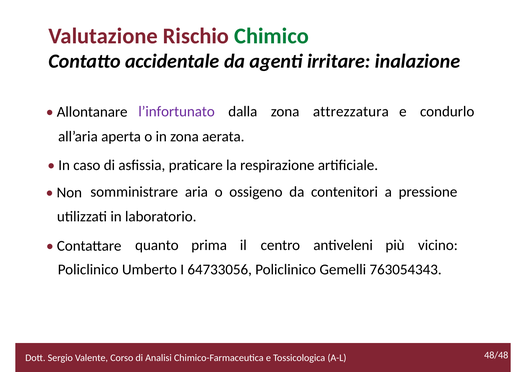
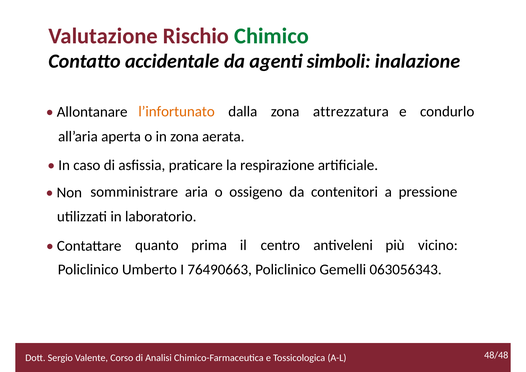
irritare: irritare -> simboli (339, 61)
l’infortunato colour: purple -> orange (177, 112)
64733056: 64733056 -> 76490663 (220, 269)
763054343: 763054343 -> 063056343 (406, 269)
